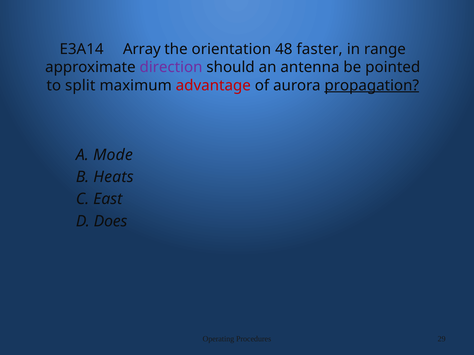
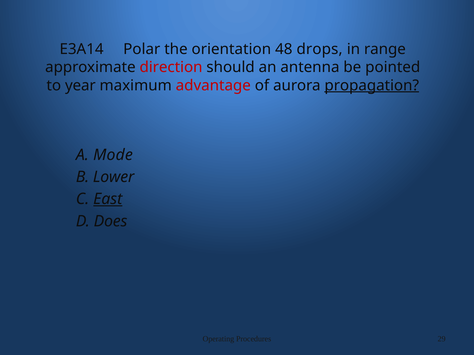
Array: Array -> Polar (142, 49)
faster: faster -> drops (320, 49)
direction colour: purple -> red (171, 67)
split: split -> year (80, 86)
Heats: Heats -> Lower (114, 177)
East underline: none -> present (108, 199)
